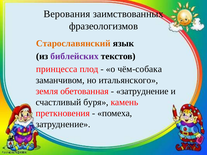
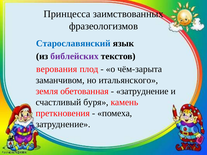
Верования: Верования -> Принцесса (67, 14)
Старославянский colour: orange -> blue (73, 43)
принцесса: принцесса -> верования (57, 69)
чём-собака: чём-собака -> чём-зарыта (140, 69)
